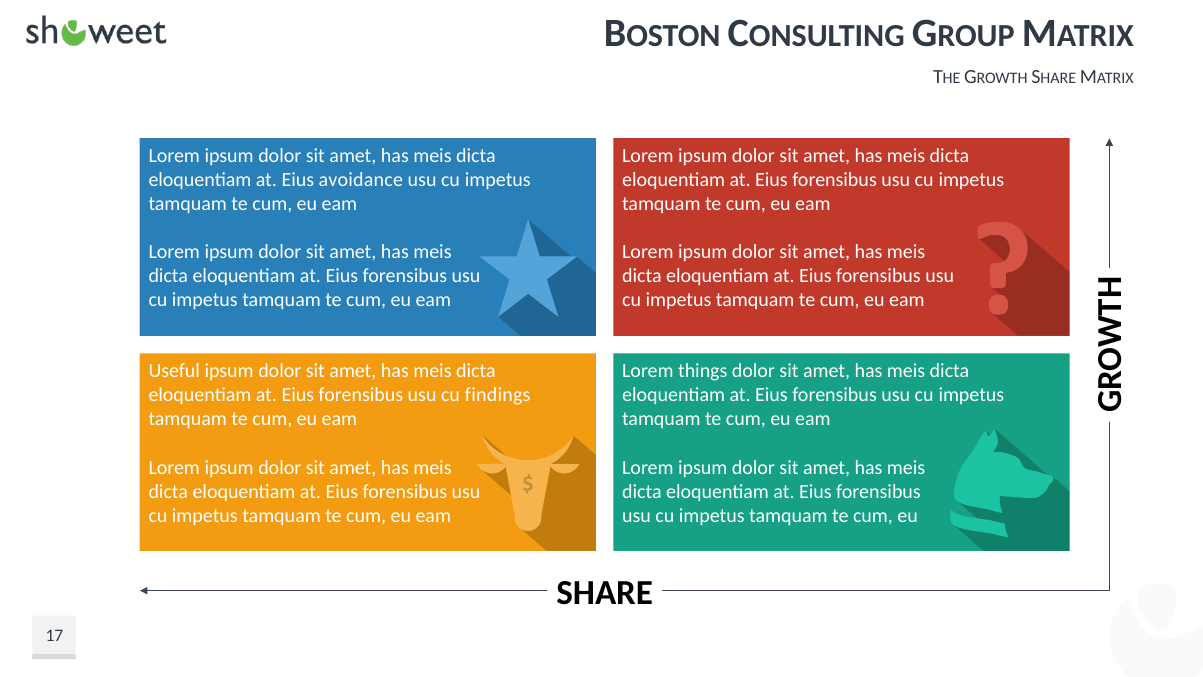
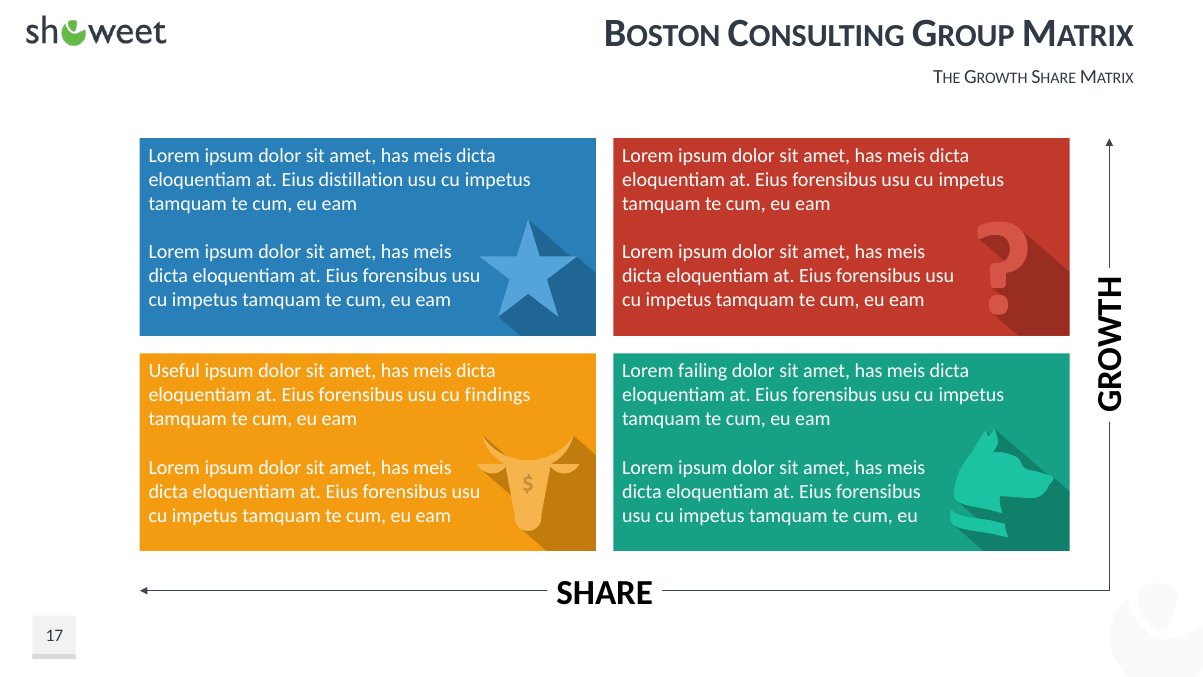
avoidance: avoidance -> distillation (361, 180)
things: things -> failing (703, 371)
